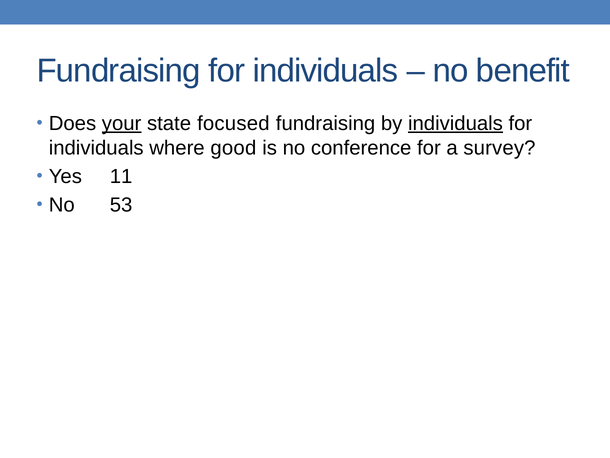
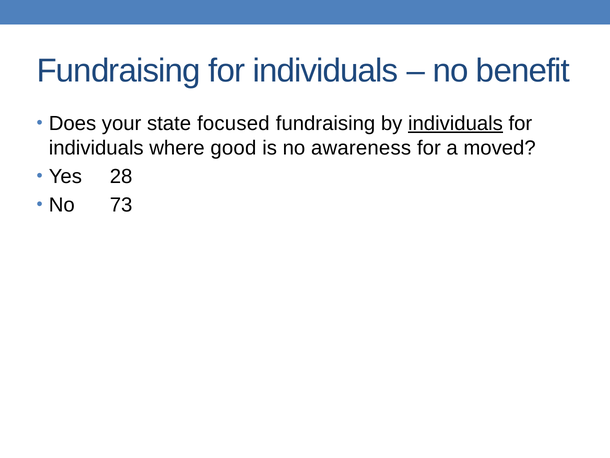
your underline: present -> none (122, 123)
conference: conference -> awareness (361, 148)
survey: survey -> moved (500, 148)
11: 11 -> 28 (121, 176)
53: 53 -> 73 (121, 205)
